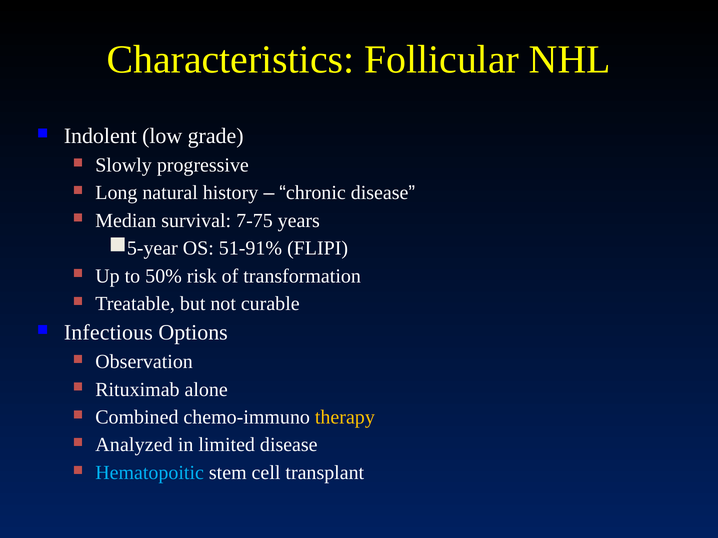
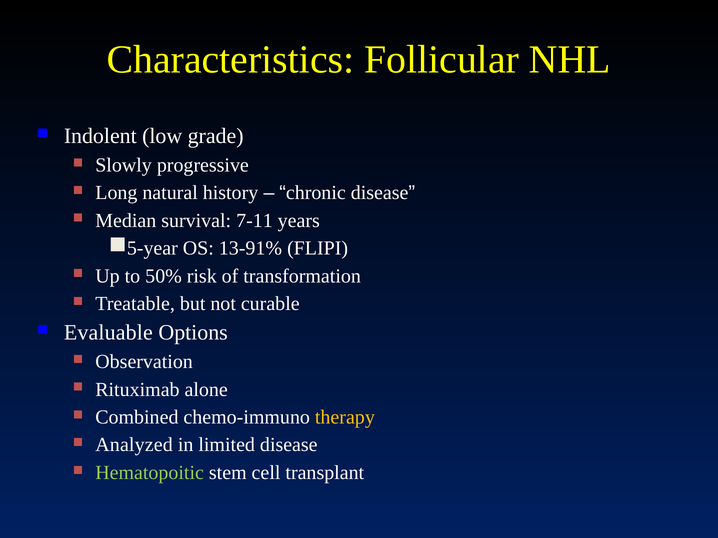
7-75: 7-75 -> 7-11 (254, 221)
51-91%: 51-91% -> 13-91% (250, 248)
Infectious: Infectious -> Evaluable (108, 333)
Hematopoitic colour: light blue -> light green (150, 473)
